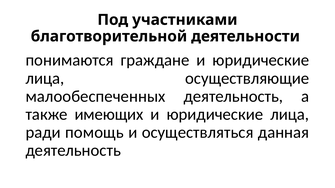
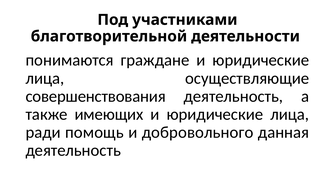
малообеспеченных: малообеспеченных -> совершенствования (96, 97)
осуществляться: осуществляться -> добровольного (198, 133)
